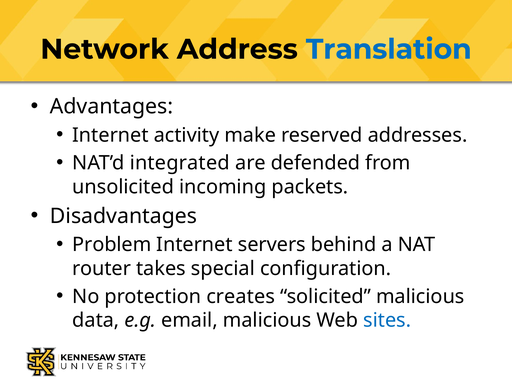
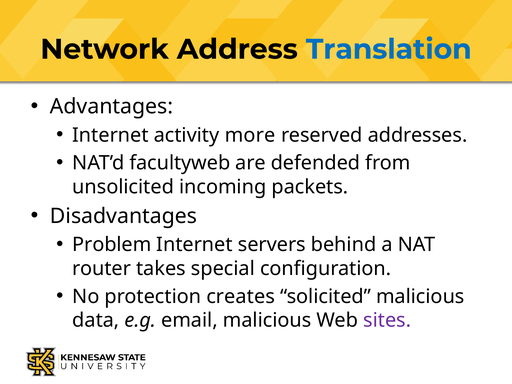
make: make -> more (250, 135)
integrated: integrated -> facultyweb (180, 163)
sites colour: blue -> purple (387, 320)
